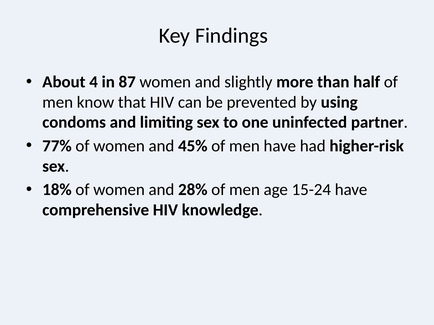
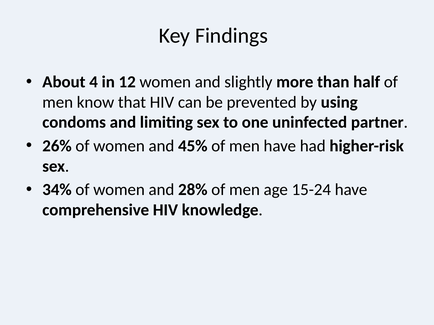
87: 87 -> 12 (127, 82)
77%: 77% -> 26% (57, 146)
18%: 18% -> 34% (57, 190)
